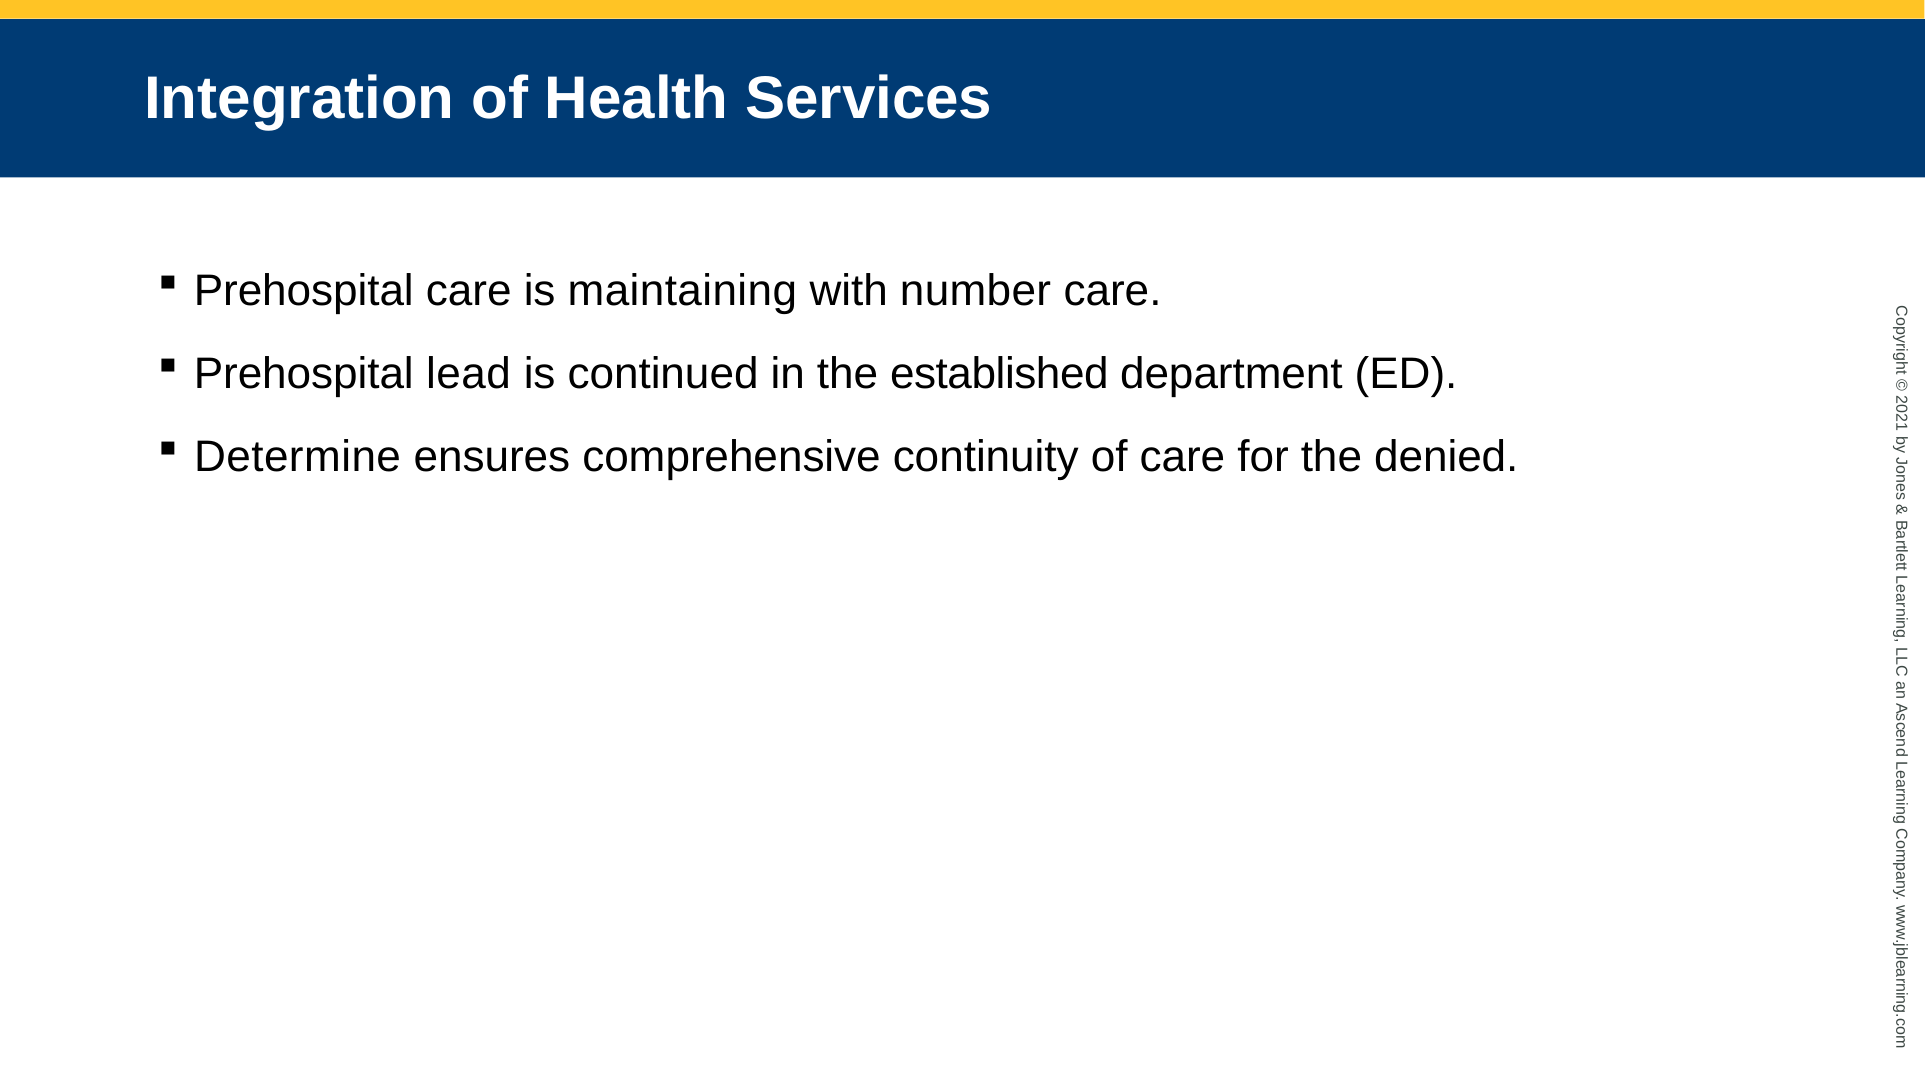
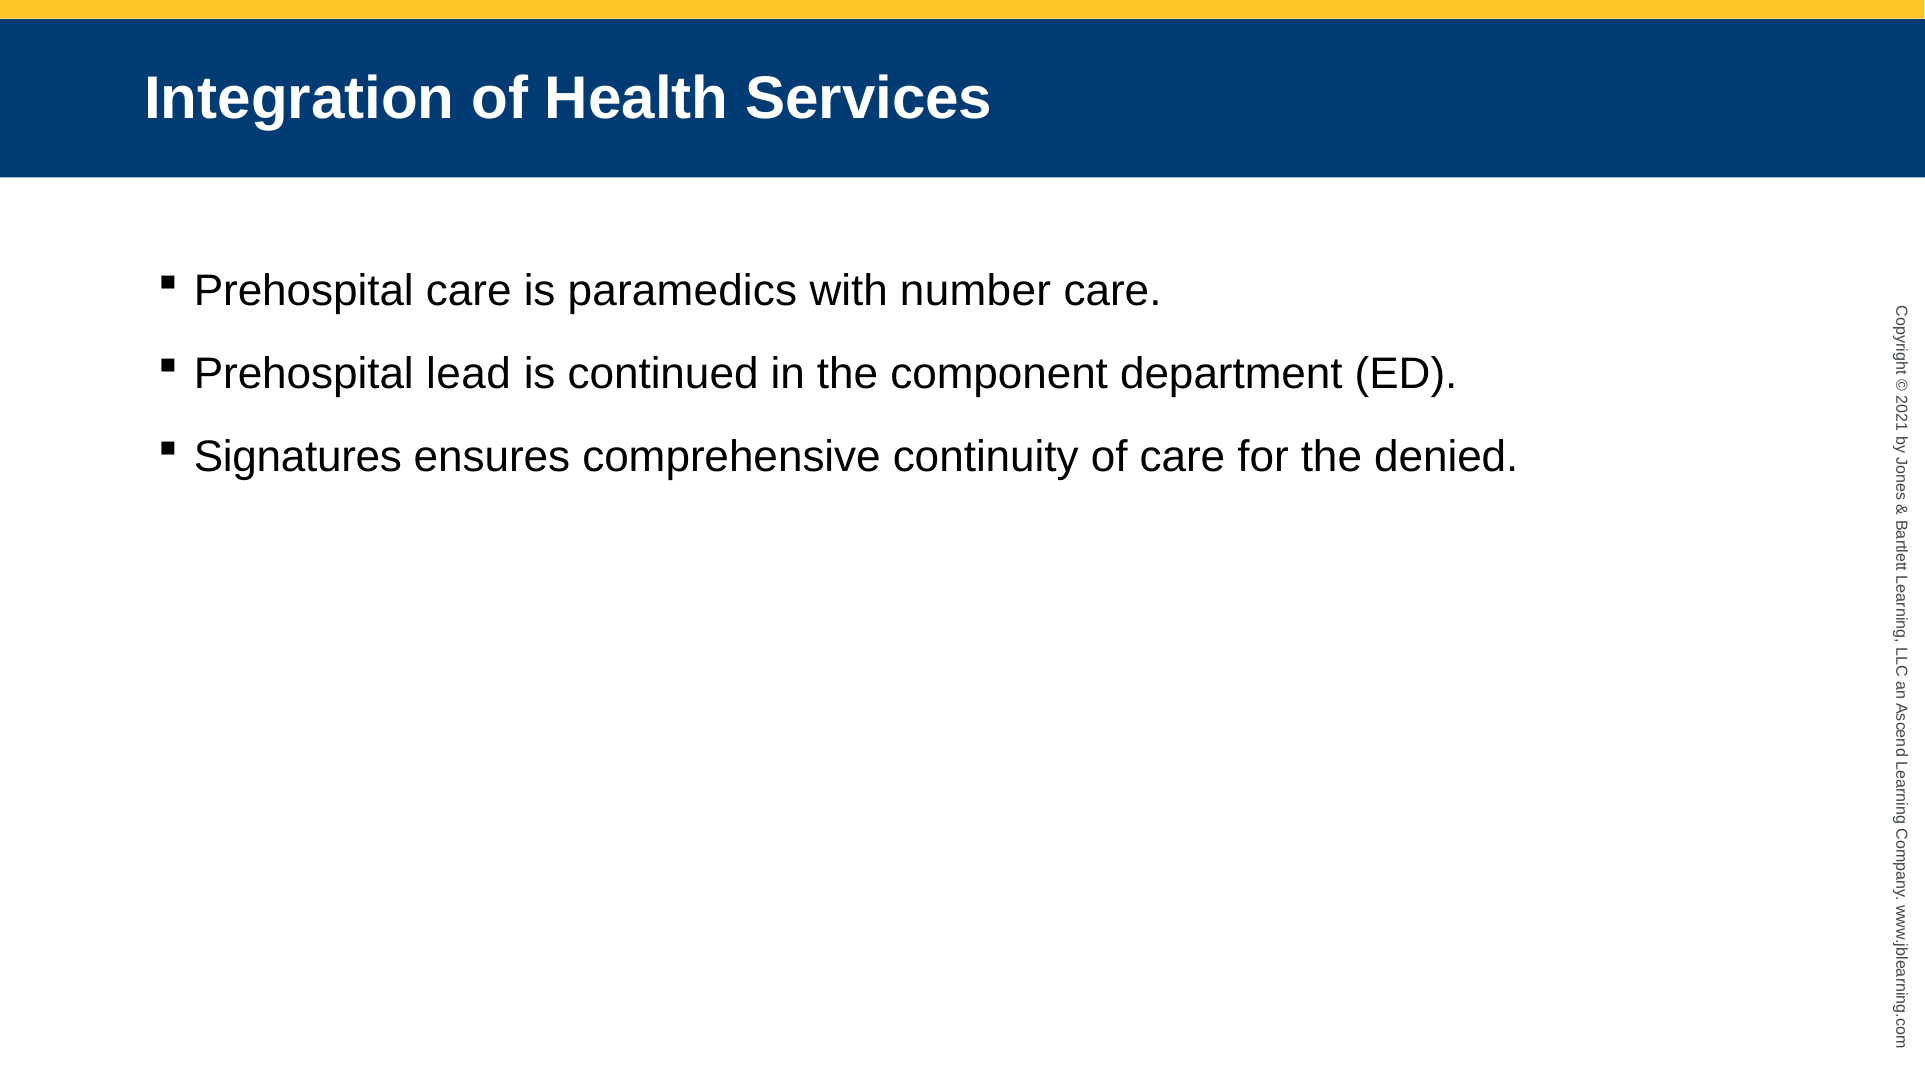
maintaining: maintaining -> paramedics (682, 291)
established: established -> component (999, 374)
Determine: Determine -> Signatures (298, 457)
